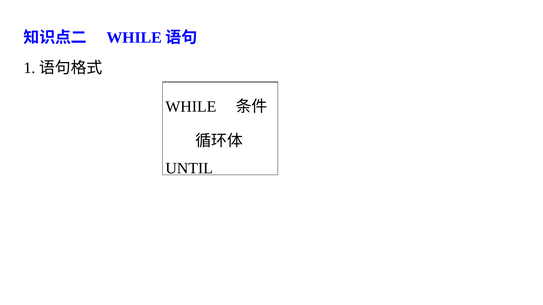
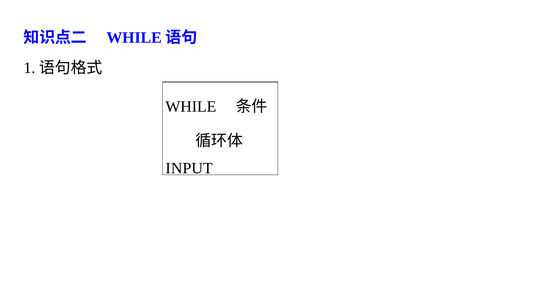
UNTIL: UNTIL -> INPUT (189, 169)
